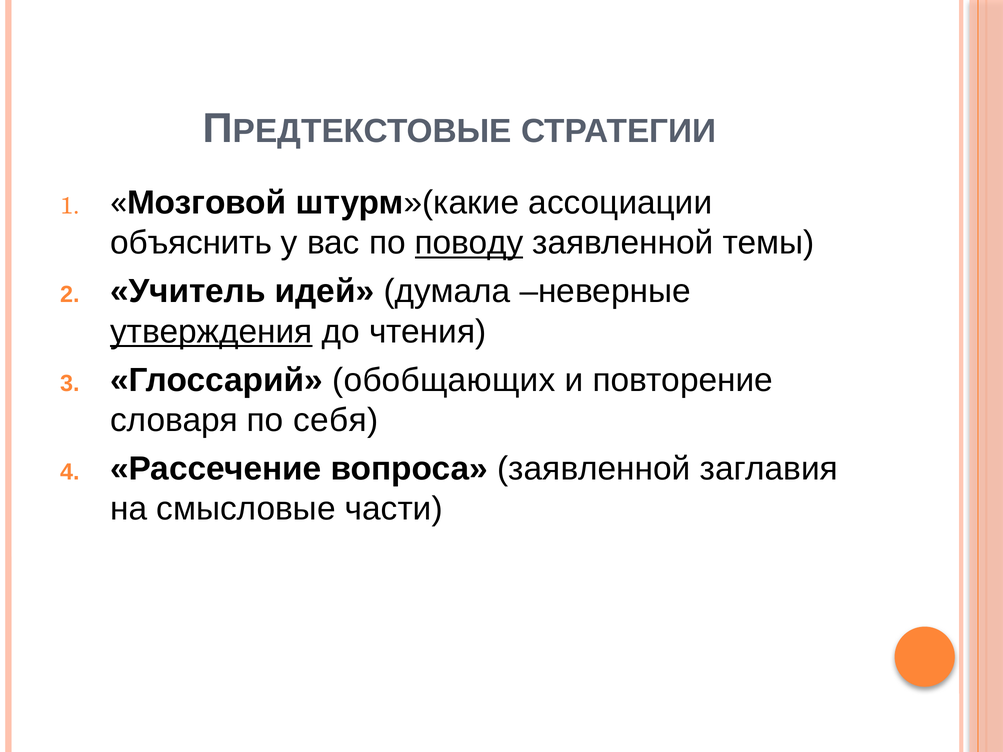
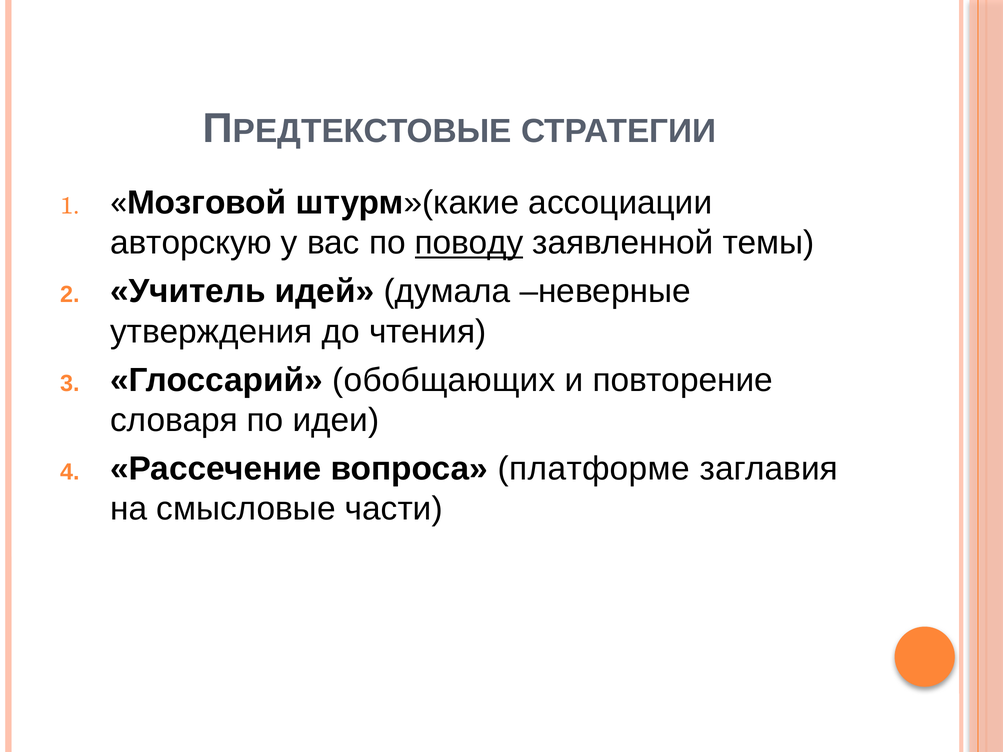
объяснить: объяснить -> авторскую (191, 243)
утверждения underline: present -> none (211, 332)
себя: себя -> идеи (336, 420)
вопроса заявленной: заявленной -> платформе (594, 469)
